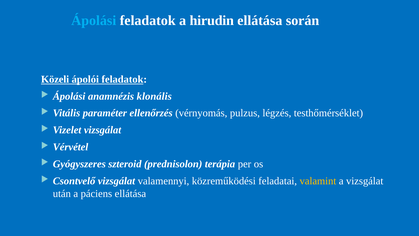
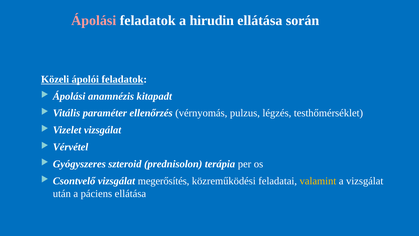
Ápolási colour: light blue -> pink (94, 20)
klonális: klonális -> kitapadt (154, 96)
valamennyi: valamennyi -> megerősítés (164, 181)
